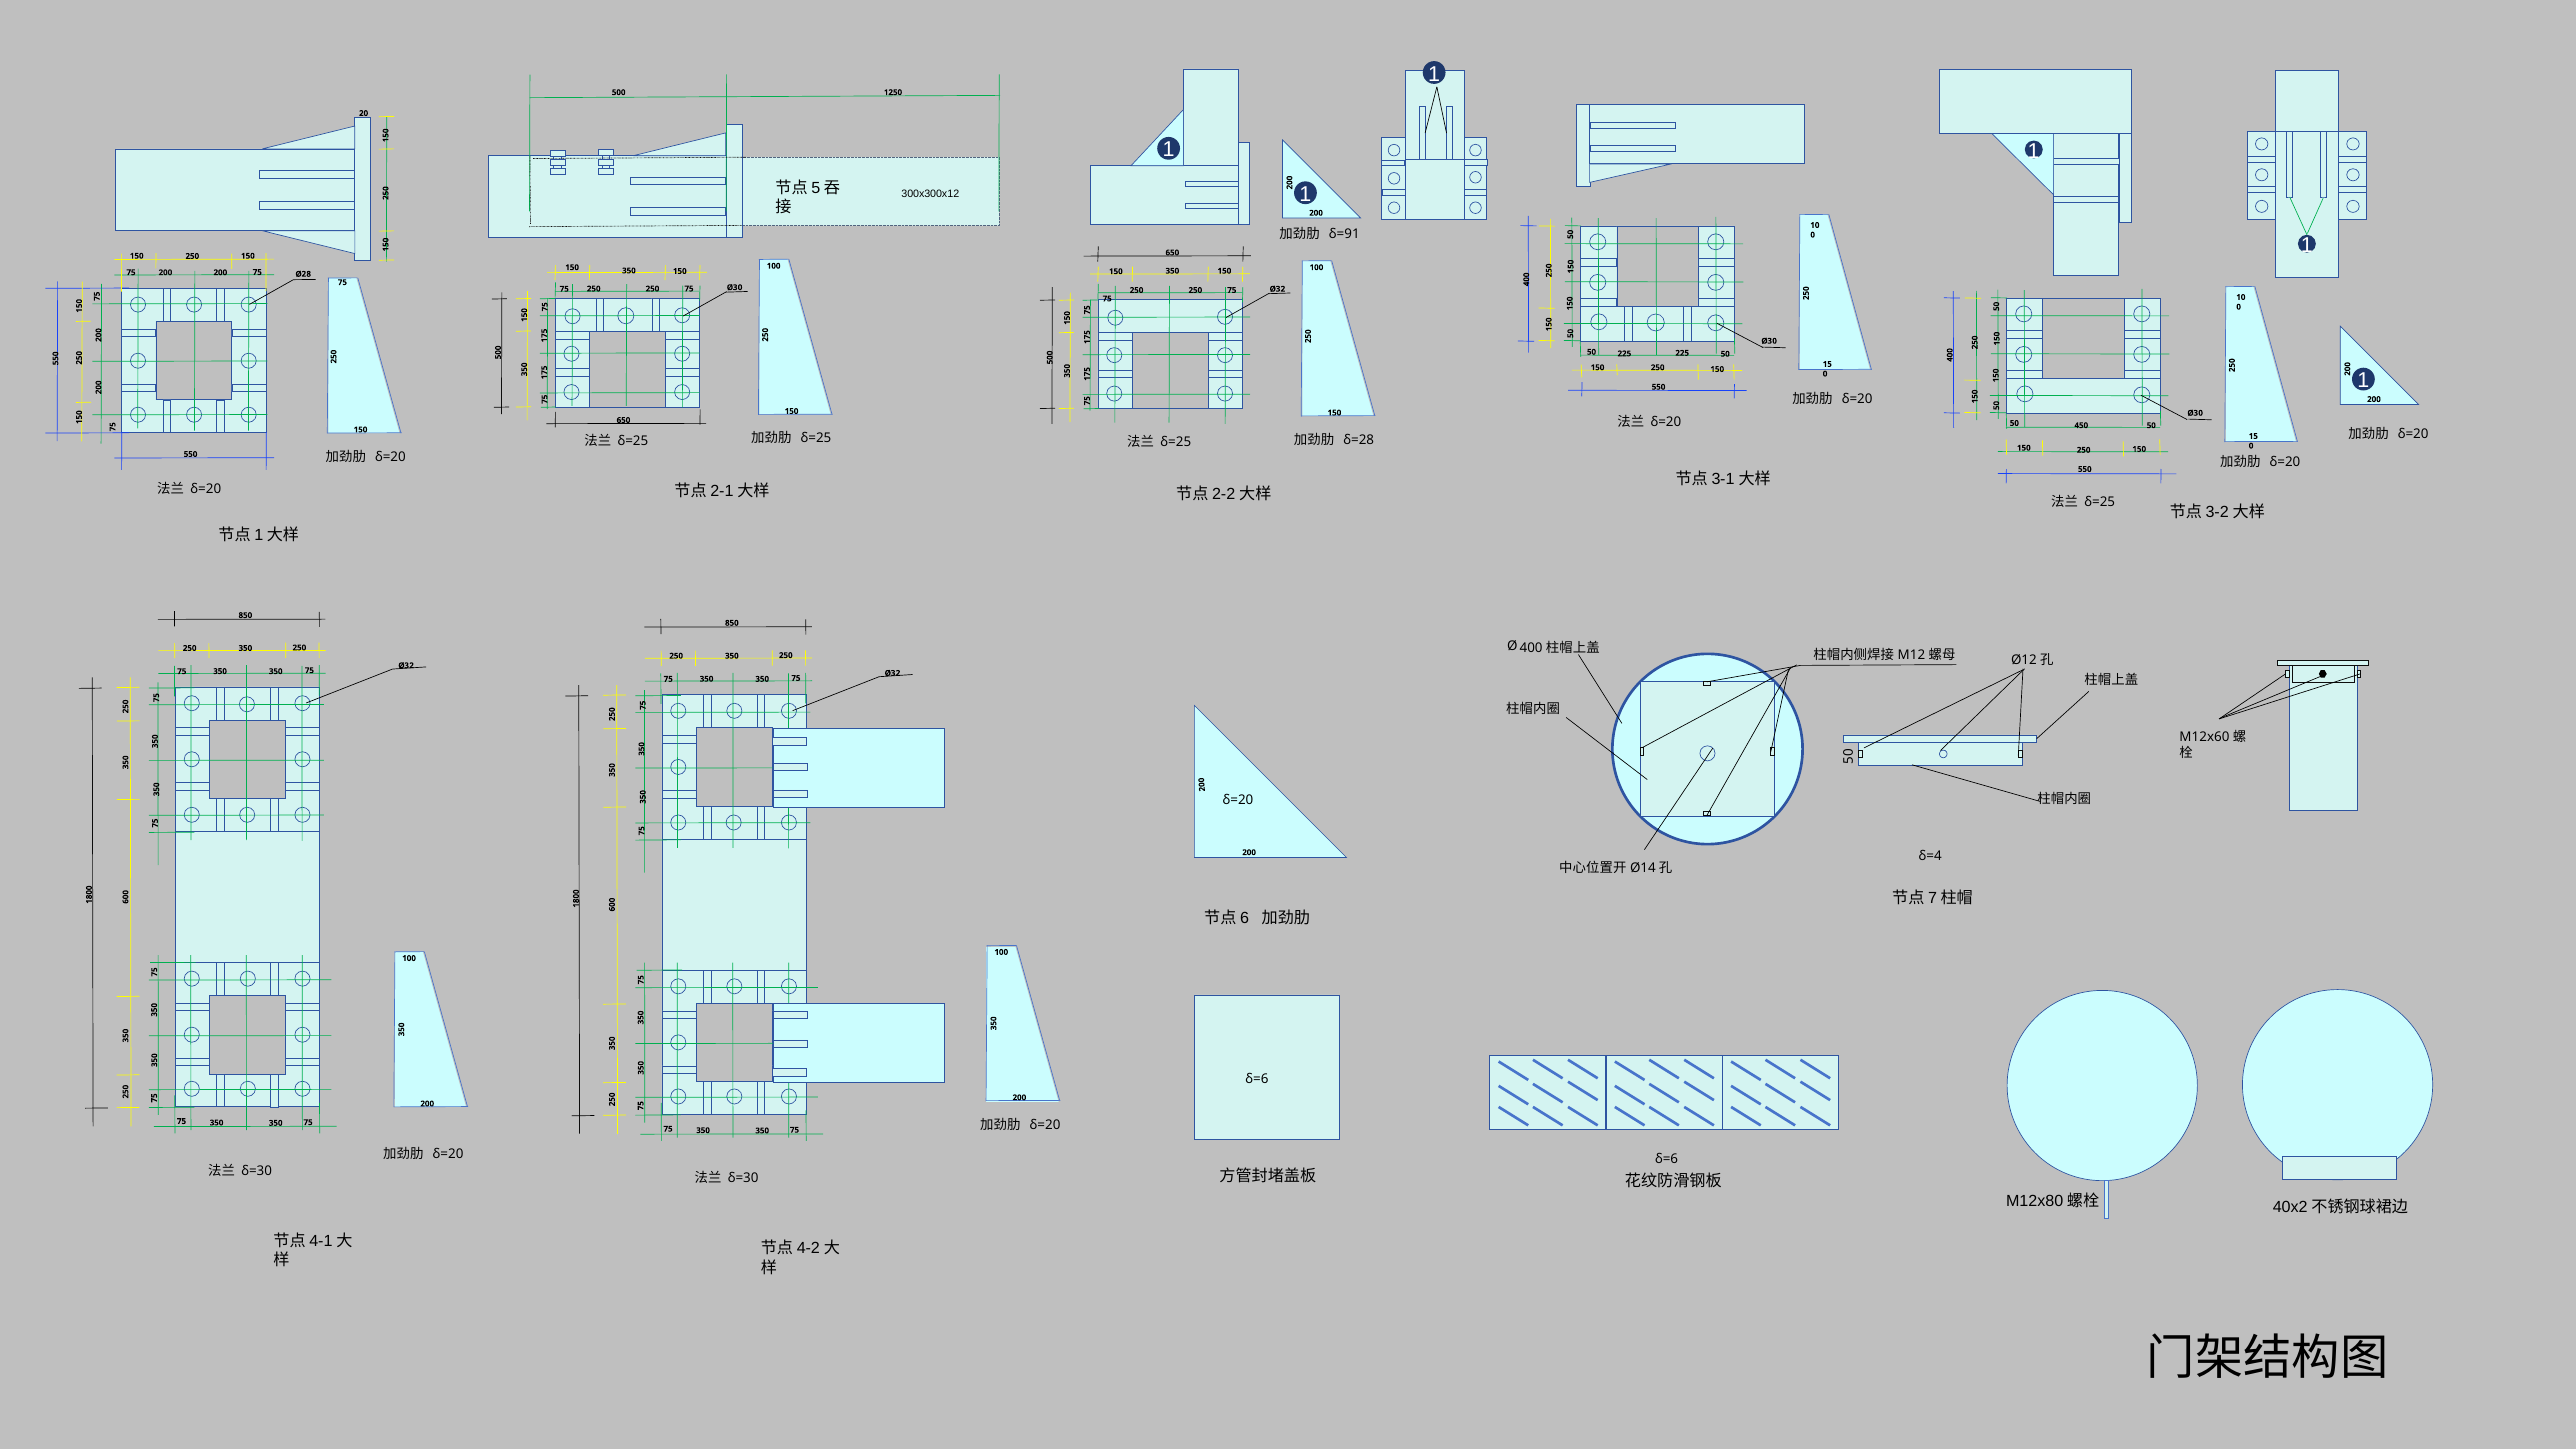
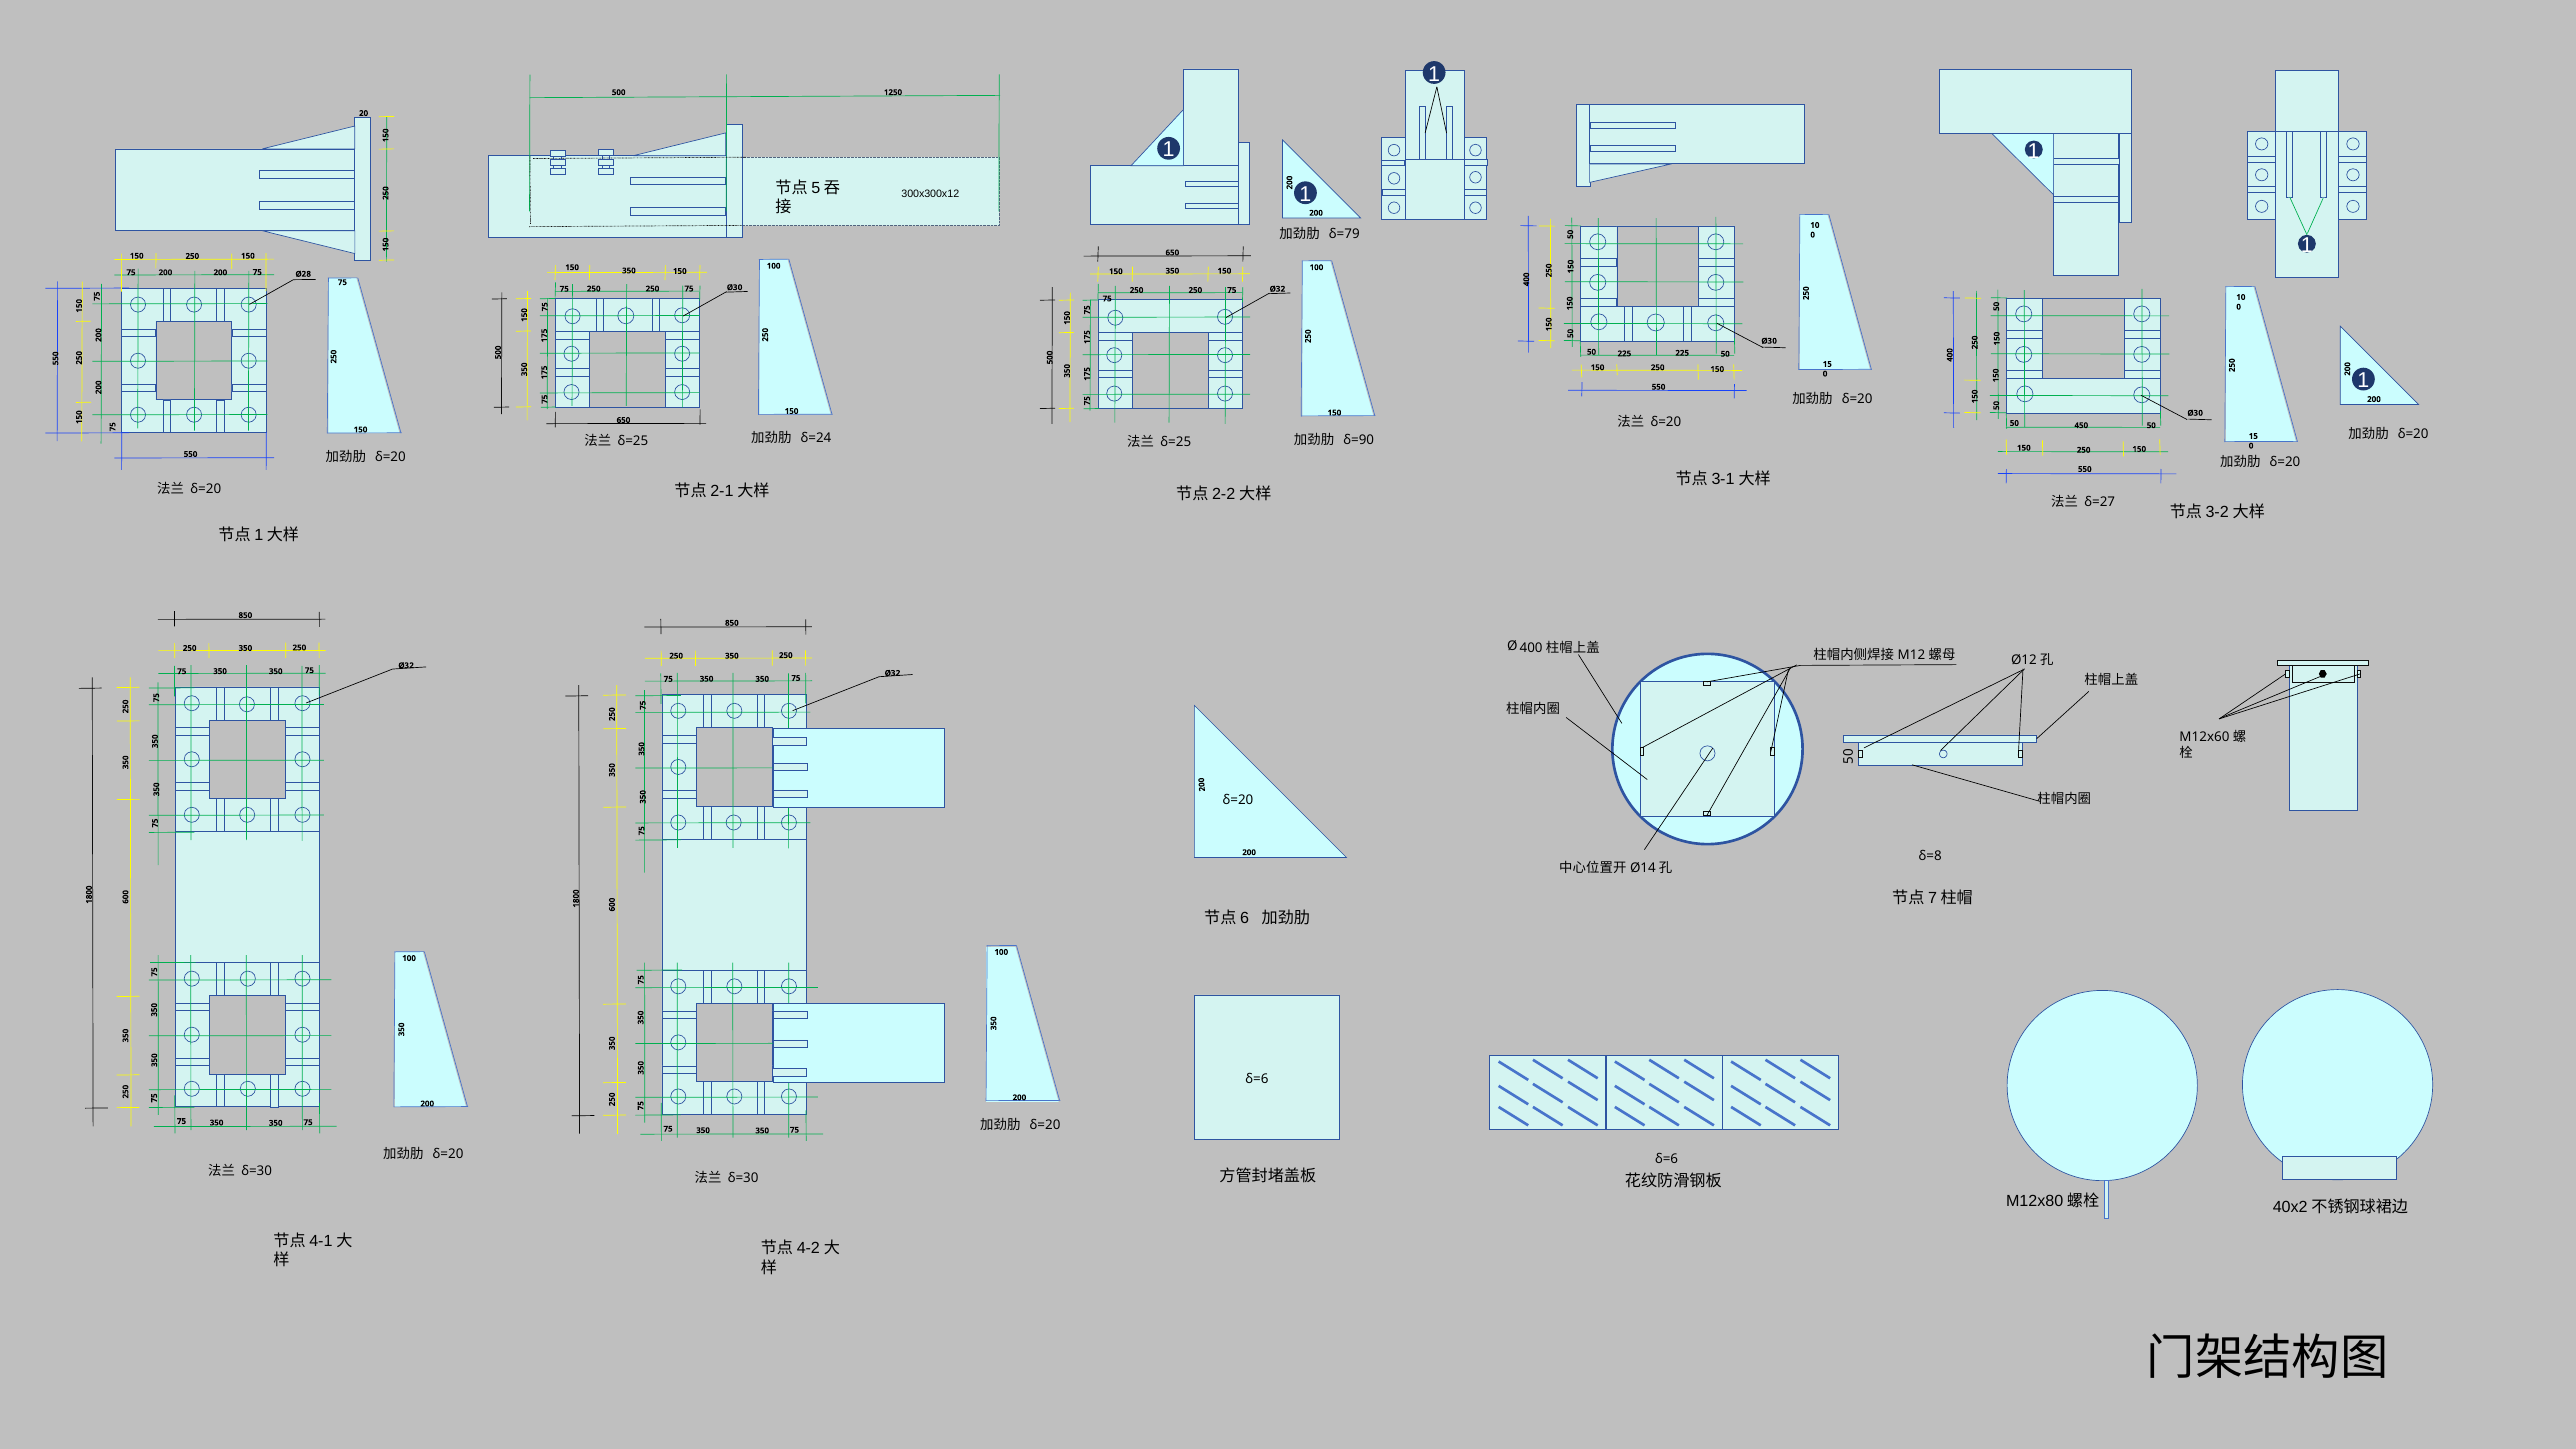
δ=91: δ=91 -> δ=79 (1344, 234)
δ=25: δ=25 -> δ=24 (816, 439)
δ=28: δ=28 -> δ=90 (1359, 440)
δ=25: δ=25 -> δ=27 (2100, 502)
δ=4: δ=4 -> δ=8 (1930, 856)
